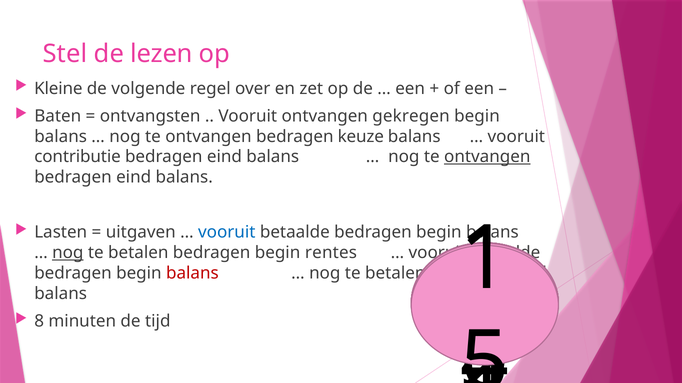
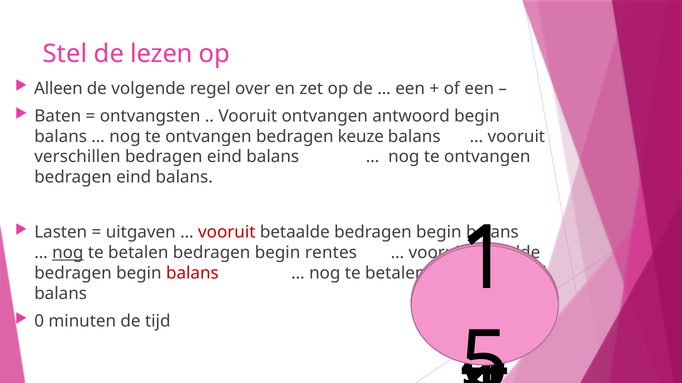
Kleine: Kleine -> Alleen (58, 89)
gekregen: gekregen -> antwoord (411, 116)
contributie: contributie -> verschillen (77, 157)
ontvangen underline: present -> none (487, 157)
vooruit colour: blue -> red (227, 233)
8: 8 -> 0 (39, 322)
